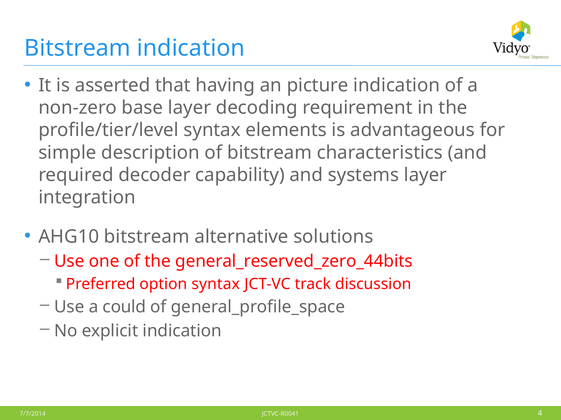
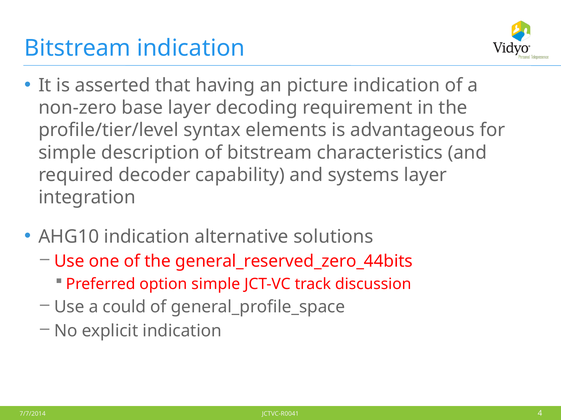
AHG10 bitstream: bitstream -> indication (147, 237)
option syntax: syntax -> simple (216, 284)
